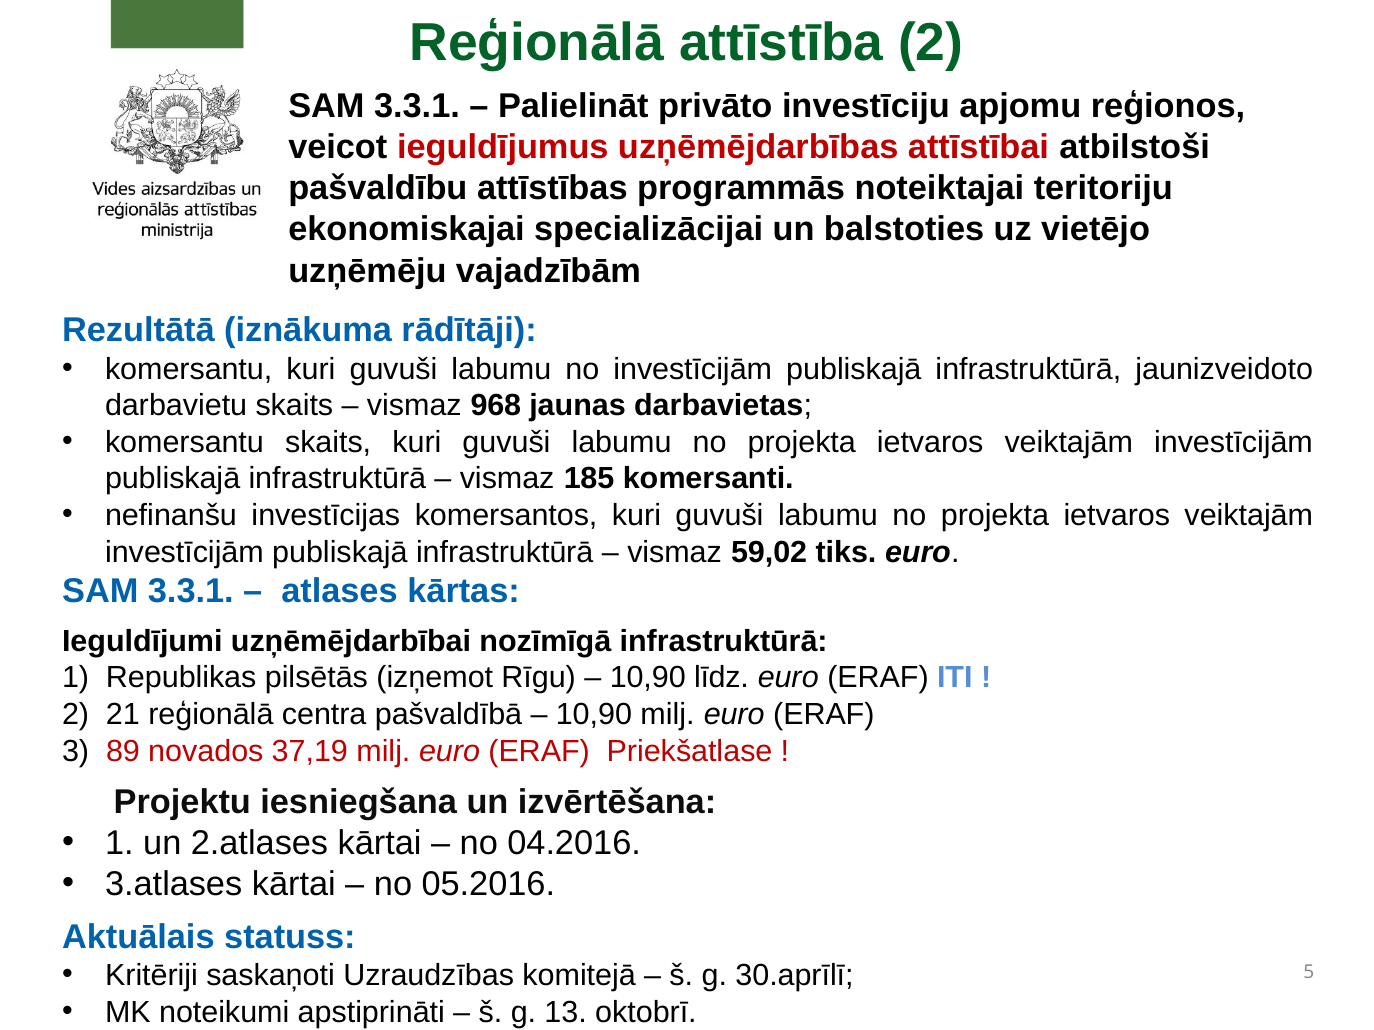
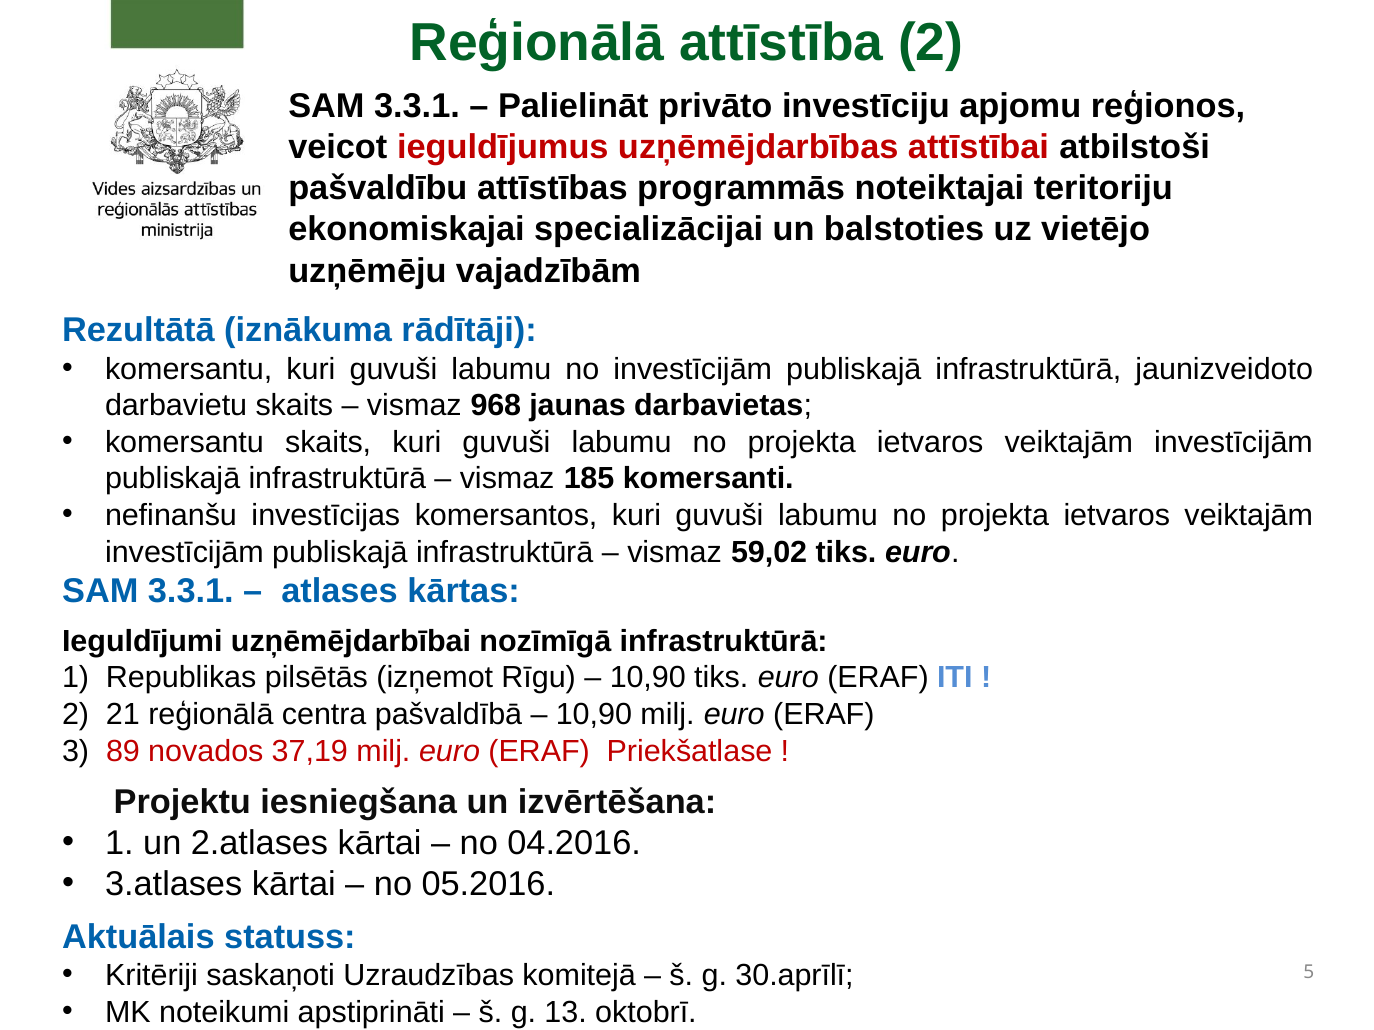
10,90 līdz: līdz -> tiks (721, 678)
